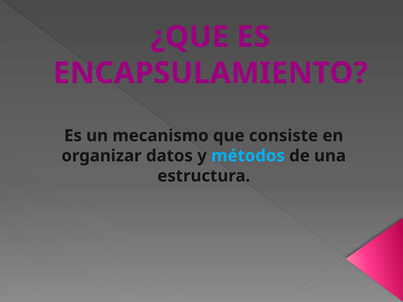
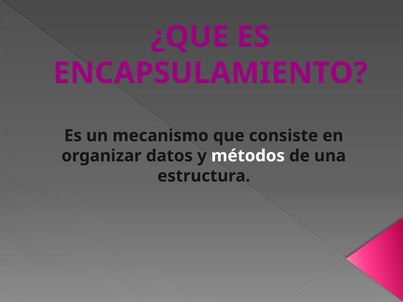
métodos colour: light blue -> white (248, 156)
